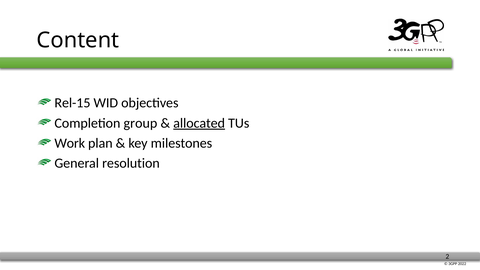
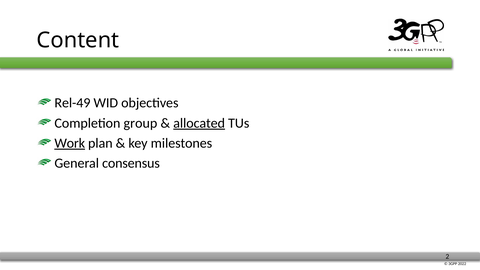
Rel-15: Rel-15 -> Rel-49 (72, 103)
Work underline: none -> present (70, 143)
resolution: resolution -> consensus (131, 163)
